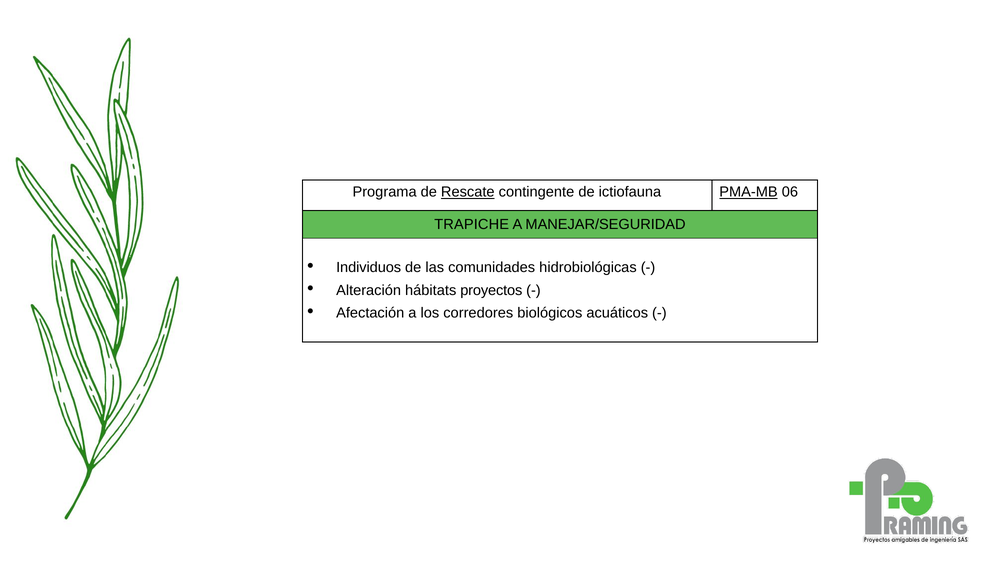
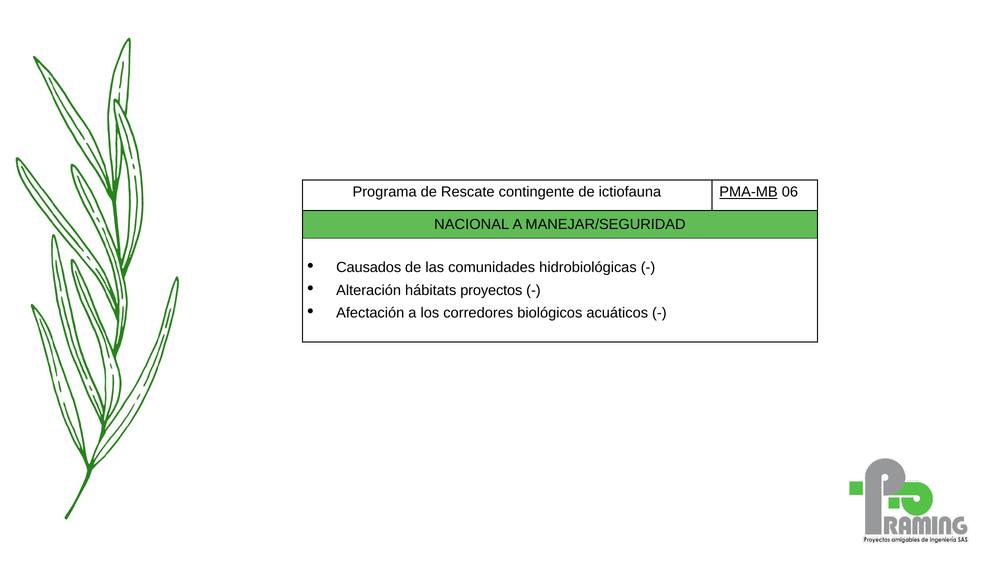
Rescate underline: present -> none (468, 192)
TRAPICHE: TRAPICHE -> NACIONAL (472, 225)
Individuos: Individuos -> Causados (369, 268)
